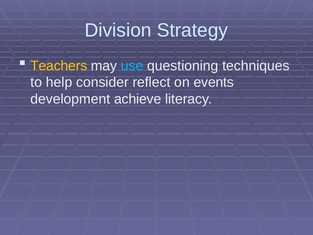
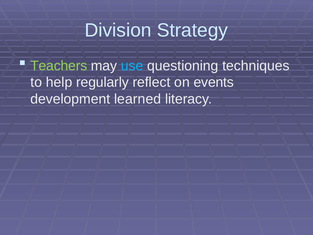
Teachers colour: yellow -> light green (59, 66)
consider: consider -> regularly (102, 82)
achieve: achieve -> learned (138, 99)
